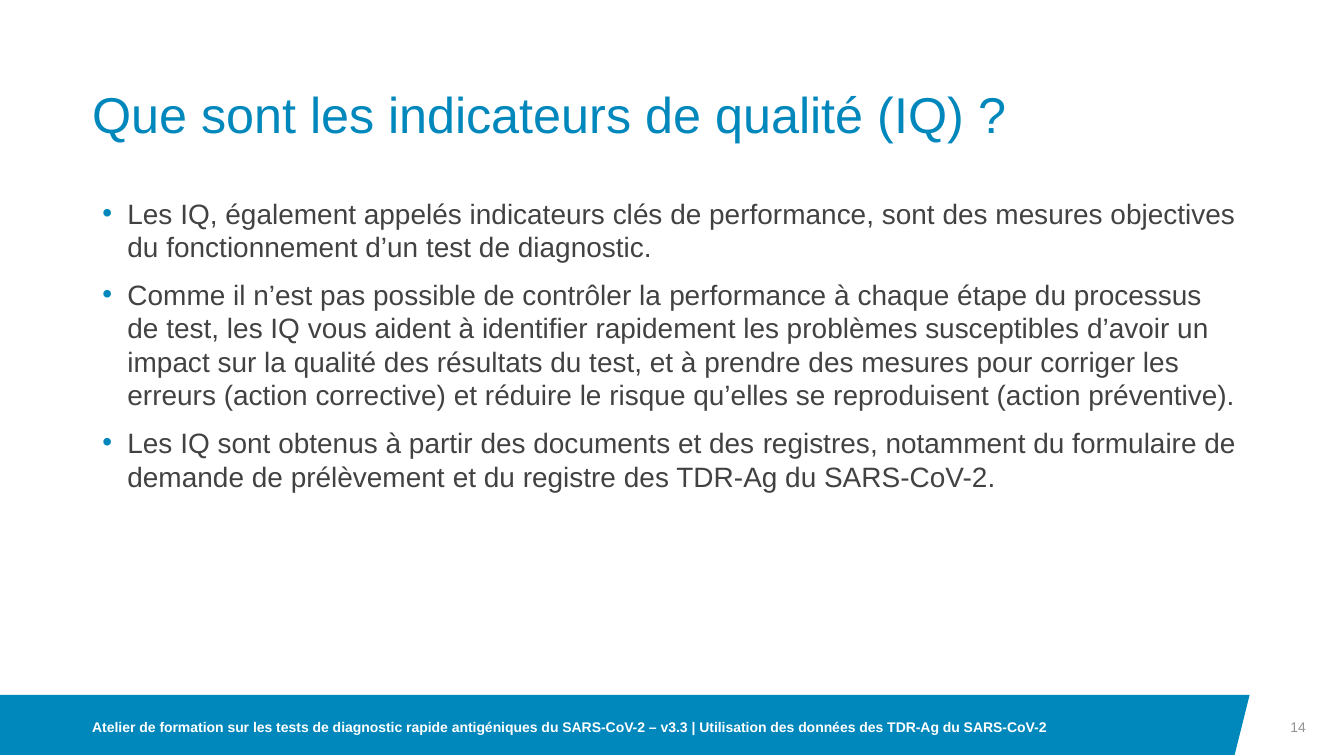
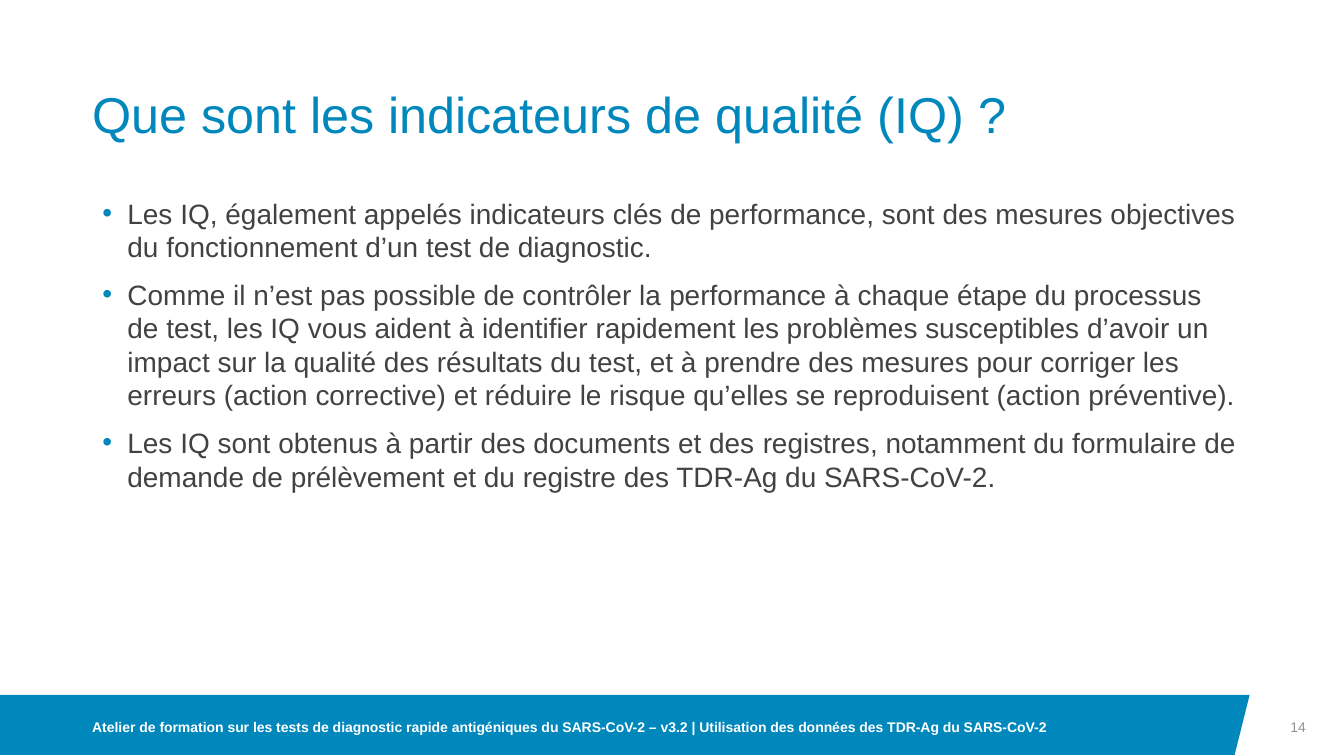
v3.3: v3.3 -> v3.2 (674, 728)
